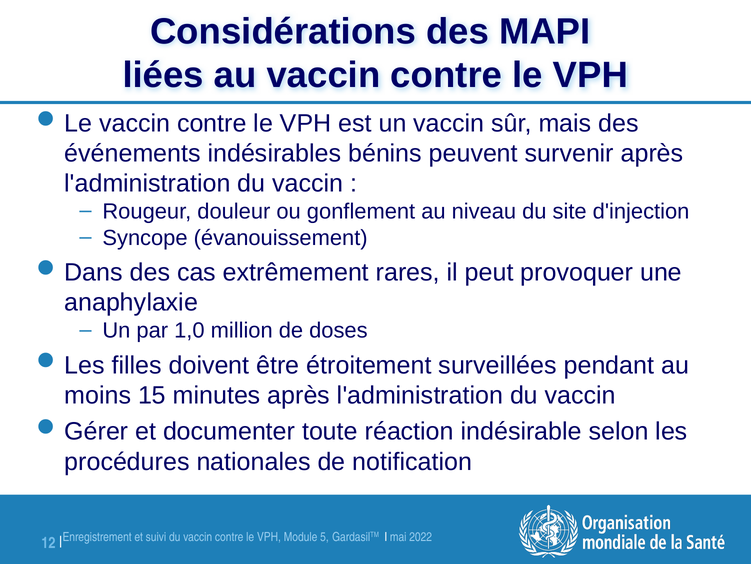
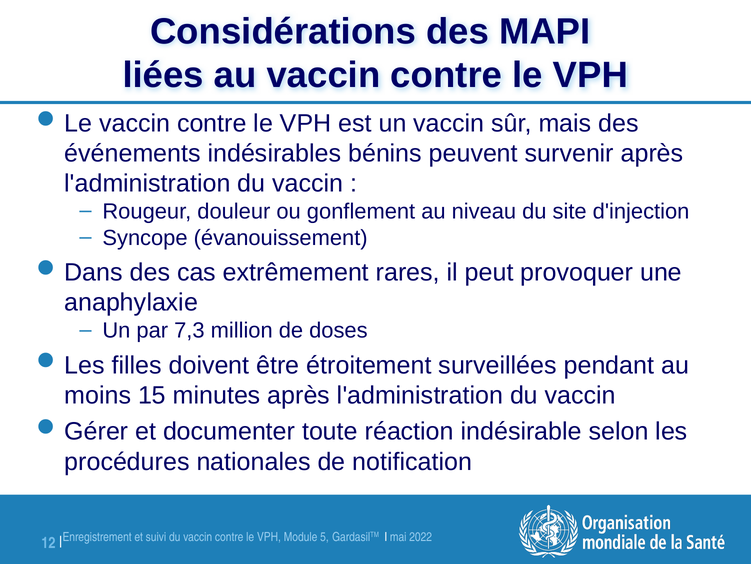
1,0: 1,0 -> 7,3 (189, 330)
